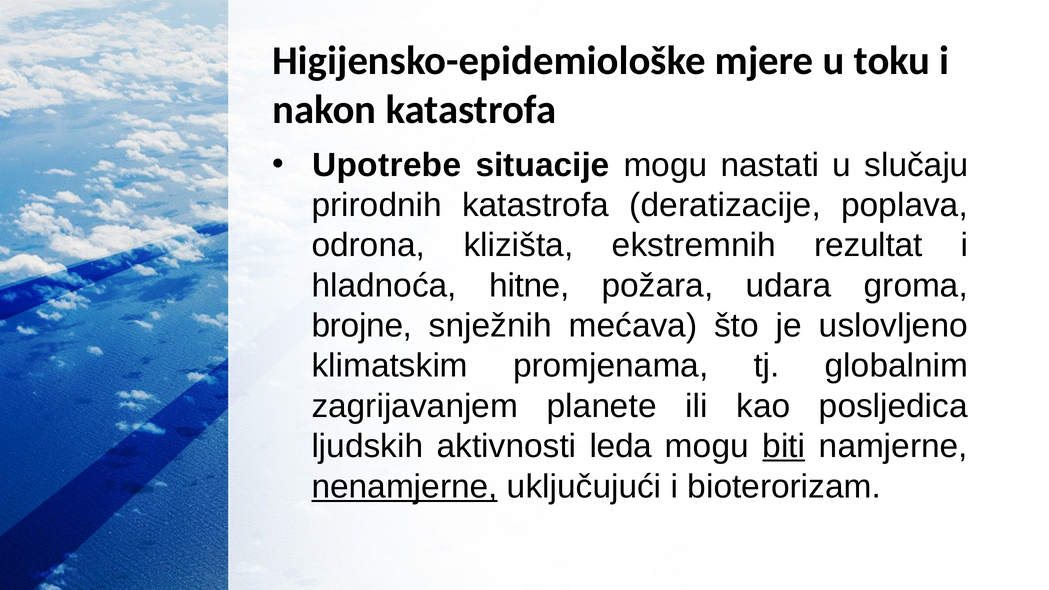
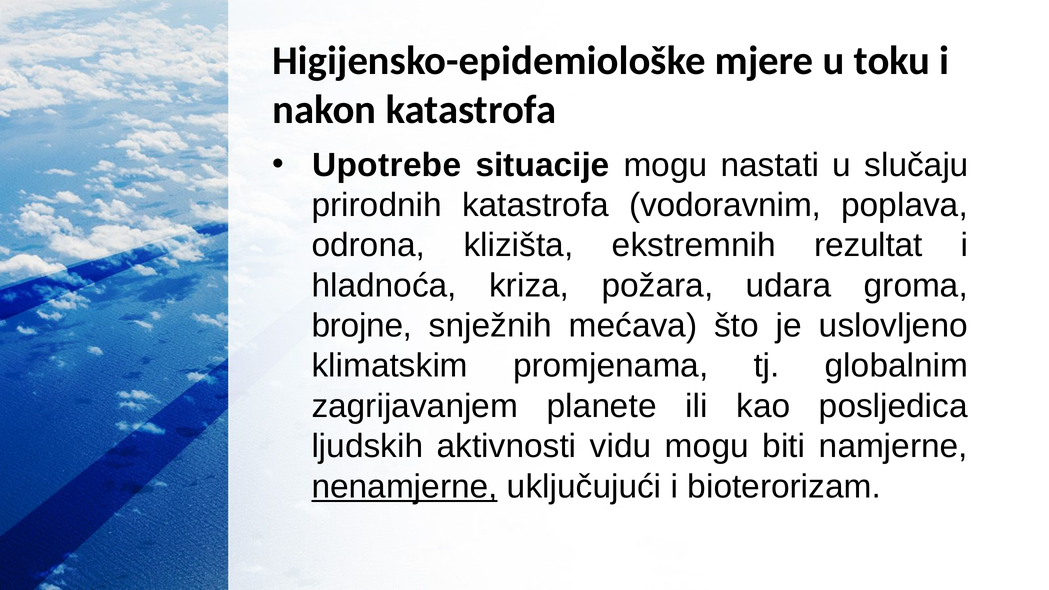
deratizacije: deratizacije -> vodoravnim (725, 205)
hitne: hitne -> kriza (529, 286)
leda: leda -> vidu (621, 446)
biti underline: present -> none (784, 446)
